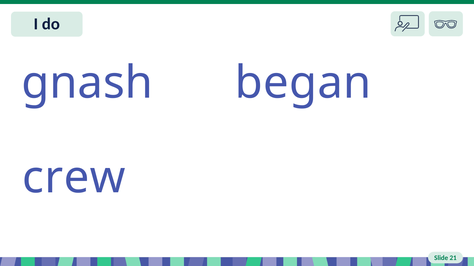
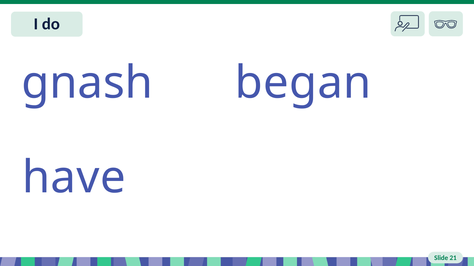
crew: crew -> have (74, 178)
